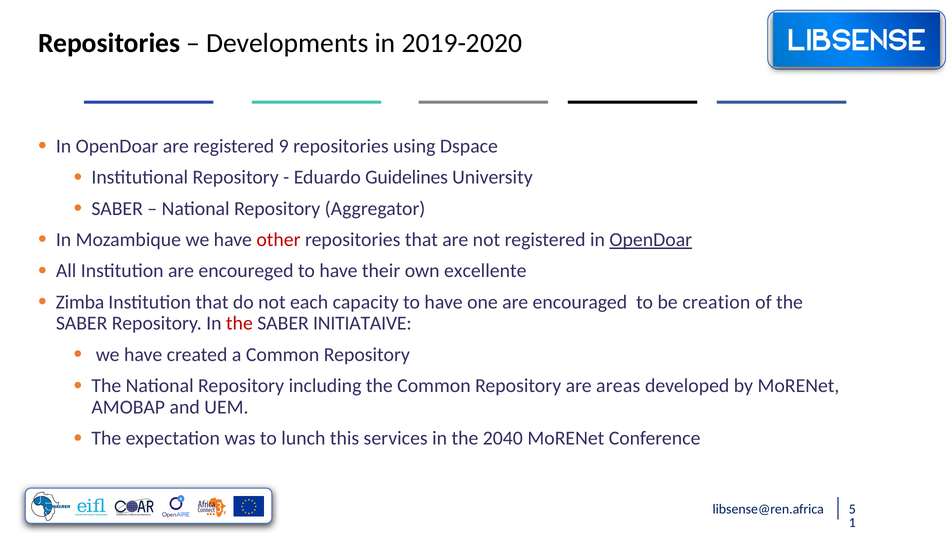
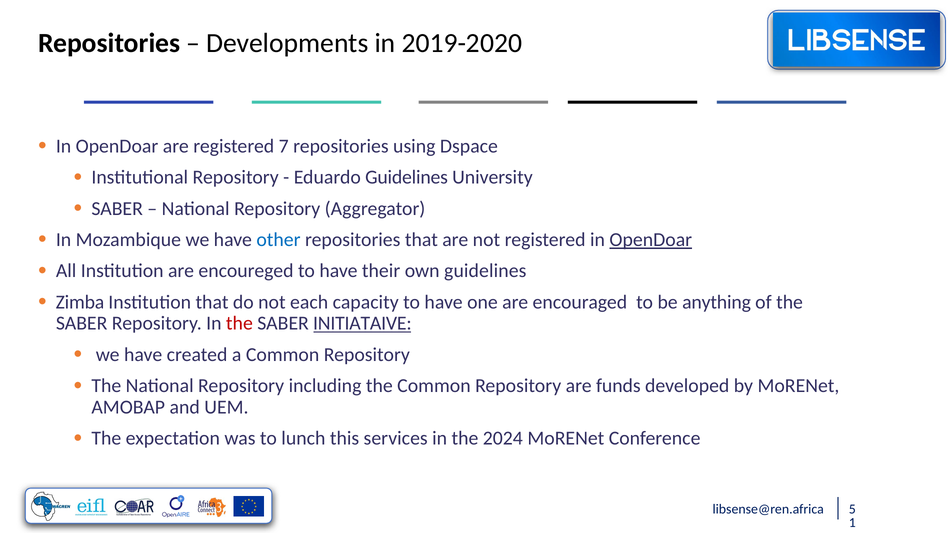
9: 9 -> 7 (284, 146)
other colour: red -> blue (278, 240)
own excellente: excellente -> guidelines (485, 271)
creation: creation -> anything (717, 302)
INITIATAIVE underline: none -> present (362, 324)
areas: areas -> funds (618, 386)
2040: 2040 -> 2024 (503, 439)
